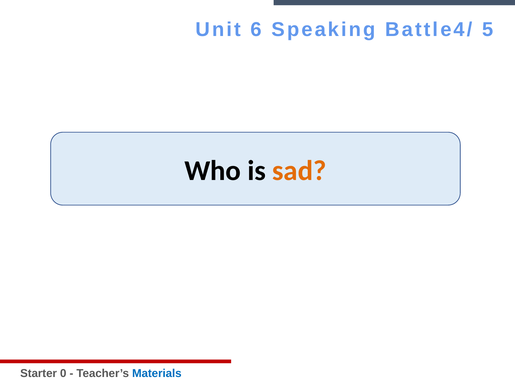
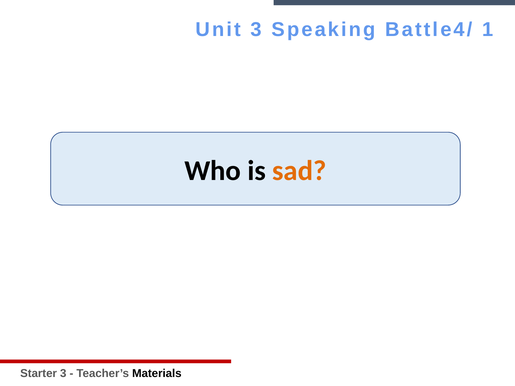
Unit 6: 6 -> 3 (256, 30)
5: 5 -> 1 (488, 30)
Starter 0: 0 -> 3 (63, 374)
Materials colour: blue -> black (157, 374)
